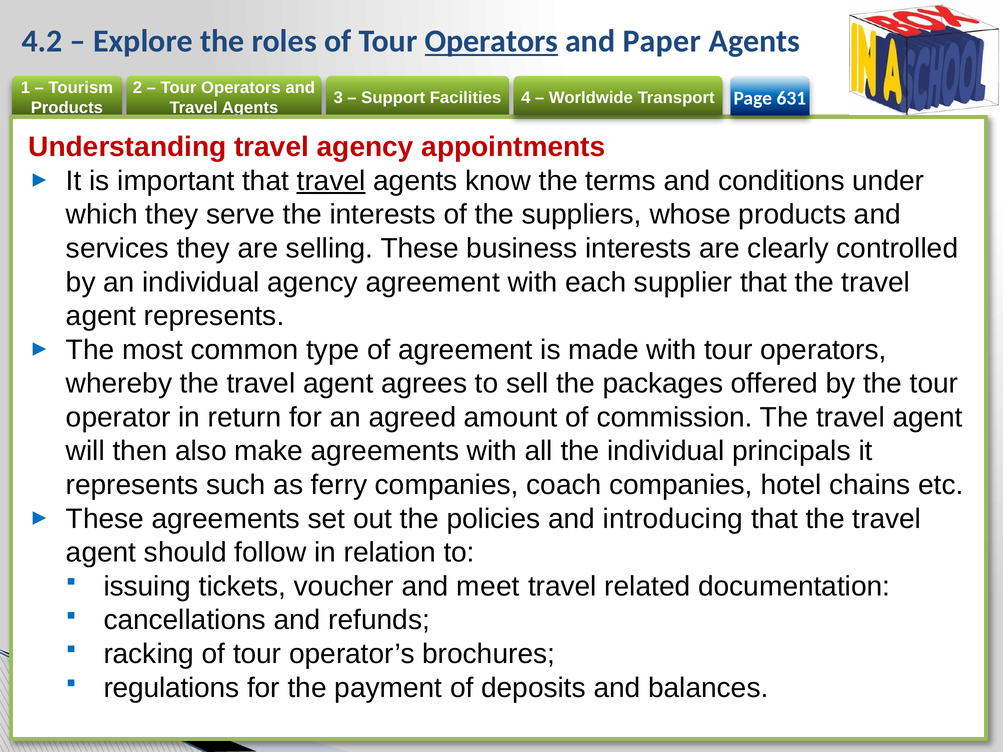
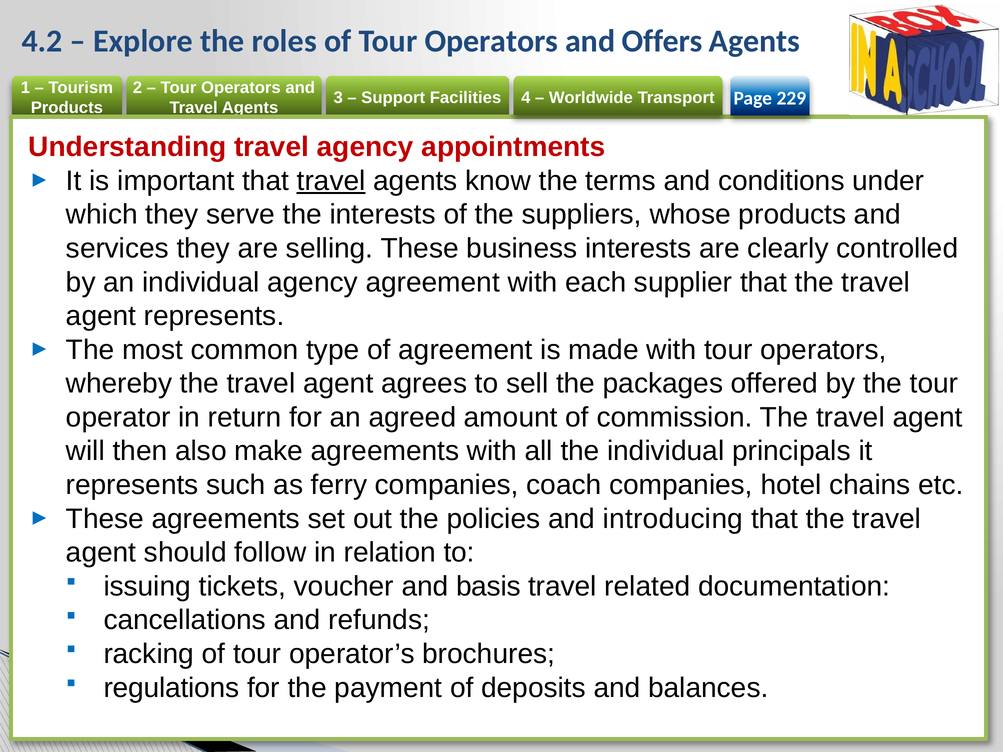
Operators underline: present -> none (491, 41)
Paper: Paper -> Offers (662, 41)
631: 631 -> 229 (791, 98)
meet: meet -> basis (488, 587)
